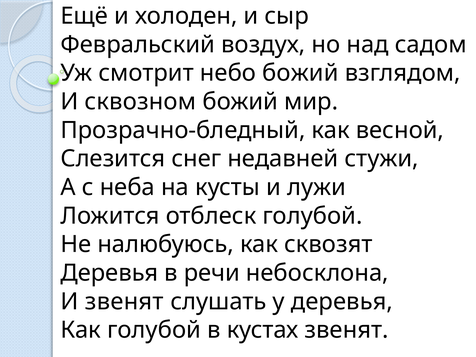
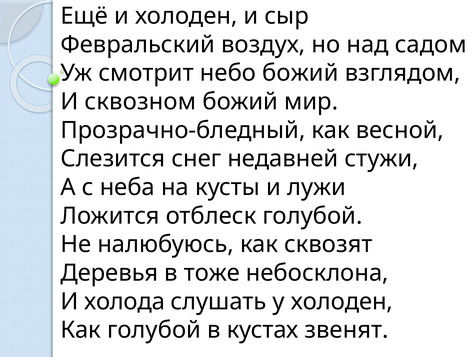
речи: речи -> тоже (212, 273)
И звенят: звенят -> холода (125, 302)
у деревья: деревья -> холоден (342, 302)
